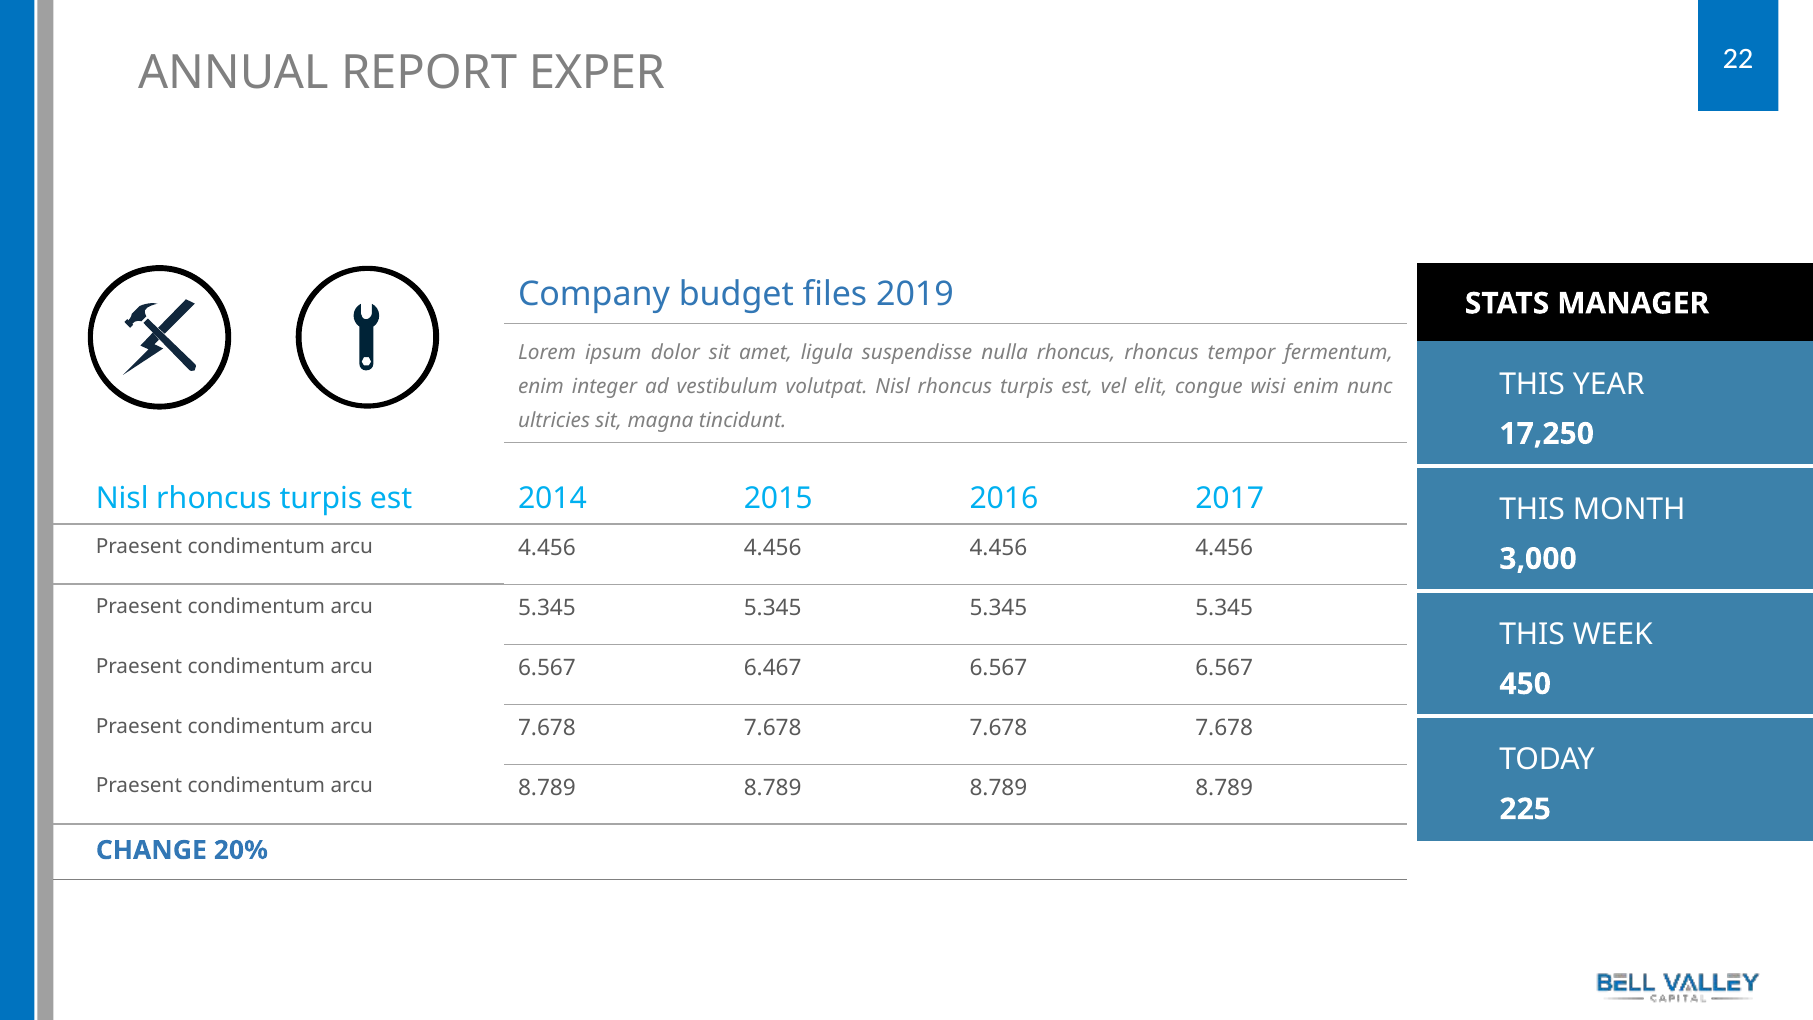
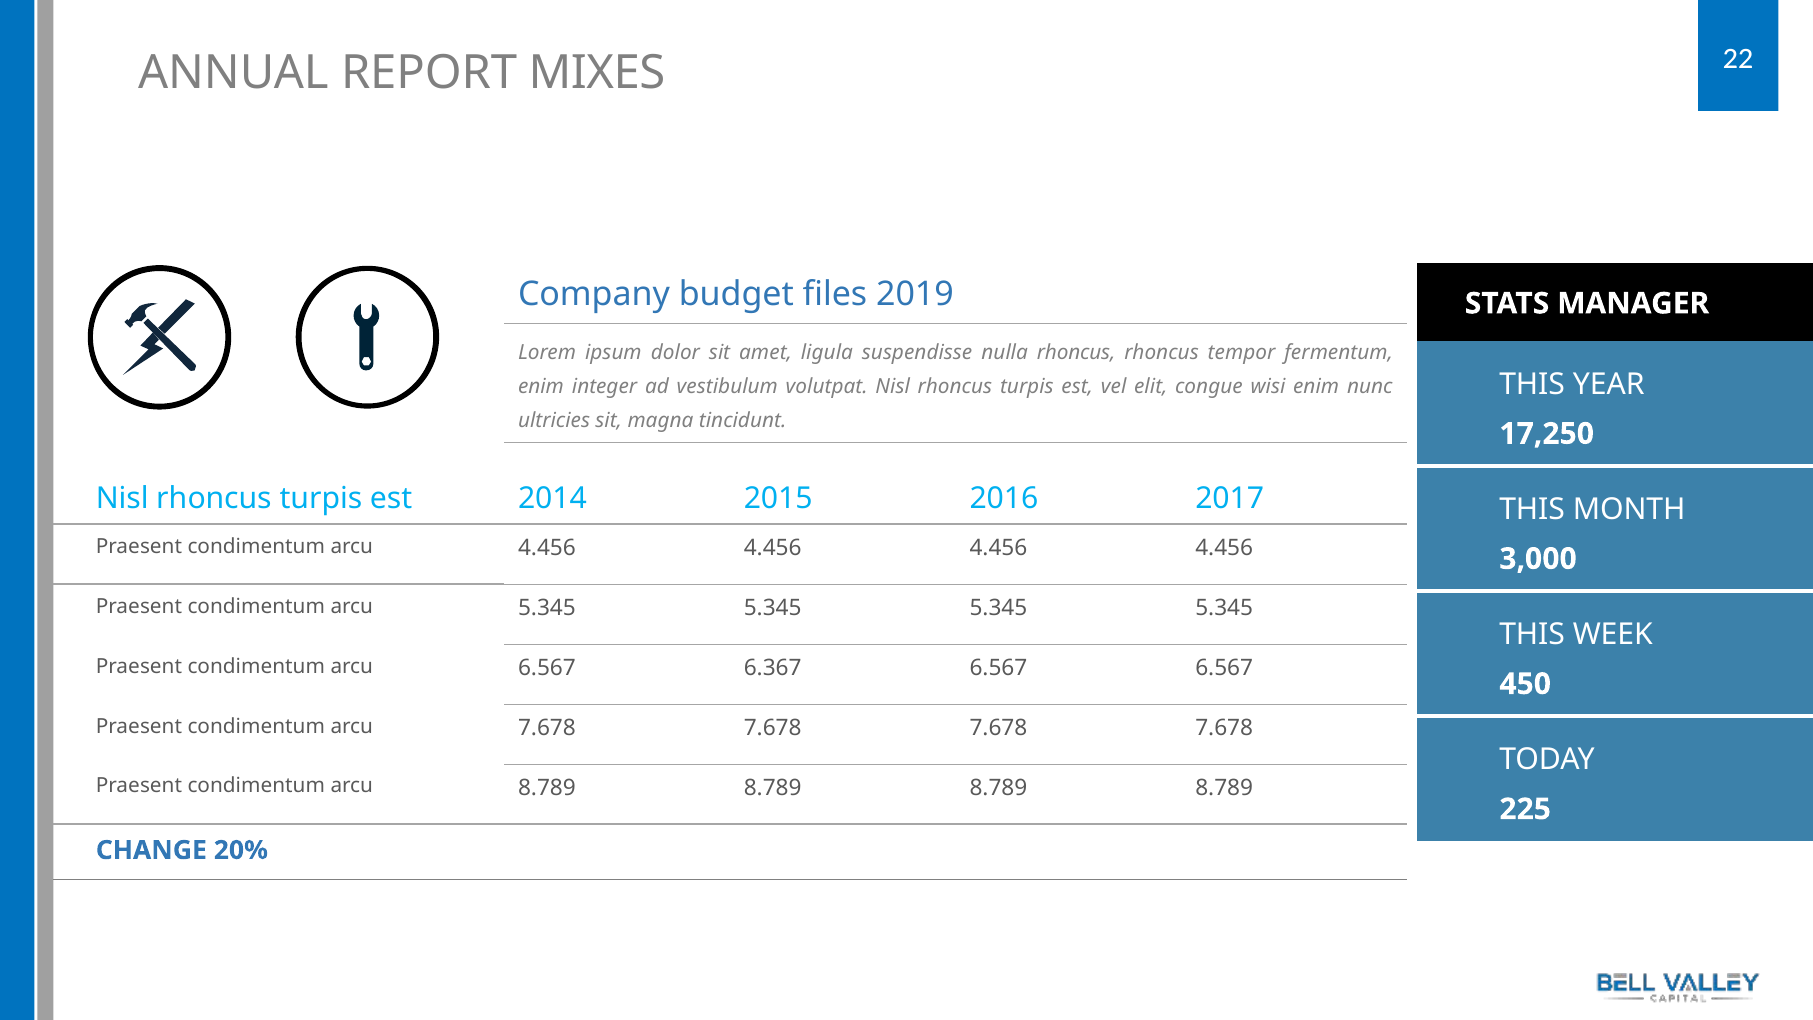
EXPER: EXPER -> MIXES (597, 73)
6.467: 6.467 -> 6.367 (773, 668)
